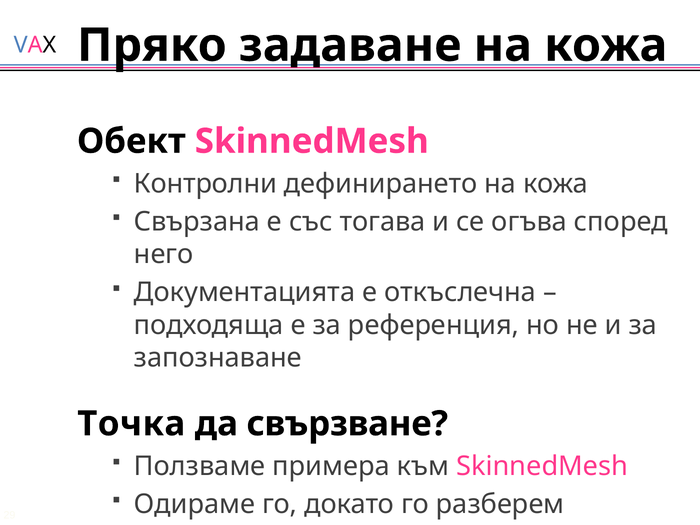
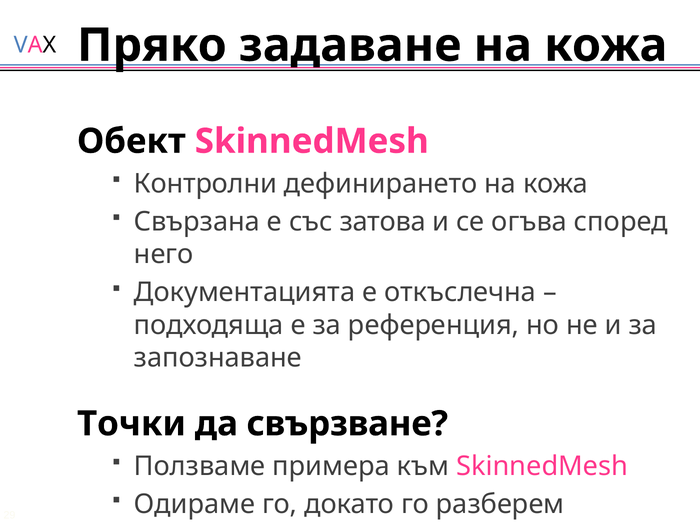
тогава: тогава -> затова (383, 222)
Точка: Точка -> Точки (131, 424)
